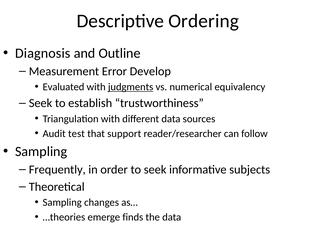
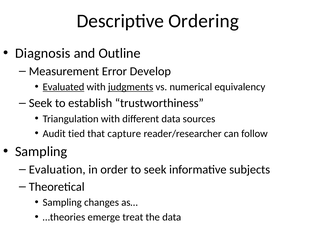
Evaluated underline: none -> present (63, 87)
test: test -> tied (77, 134)
support: support -> capture (124, 134)
Frequently: Frequently -> Evaluation (57, 170)
finds: finds -> treat (133, 217)
